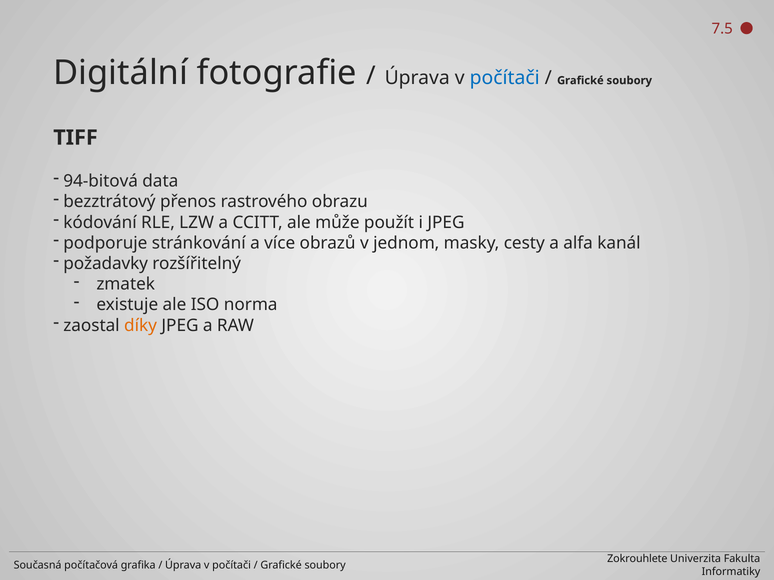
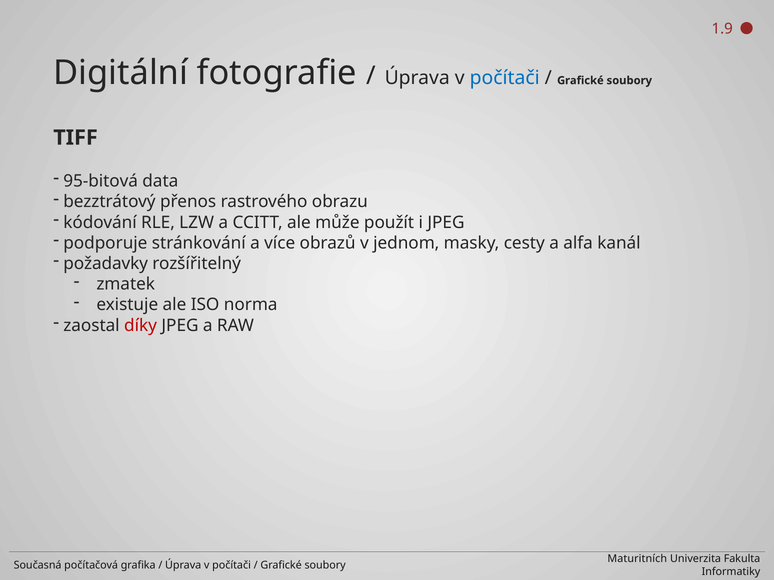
7.5: 7.5 -> 1.9 (722, 29)
94-bitová: 94-bitová -> 95-bitová (101, 181)
díky colour: orange -> red (141, 326)
Zokrouhlete: Zokrouhlete -> Maturitních (637, 559)
